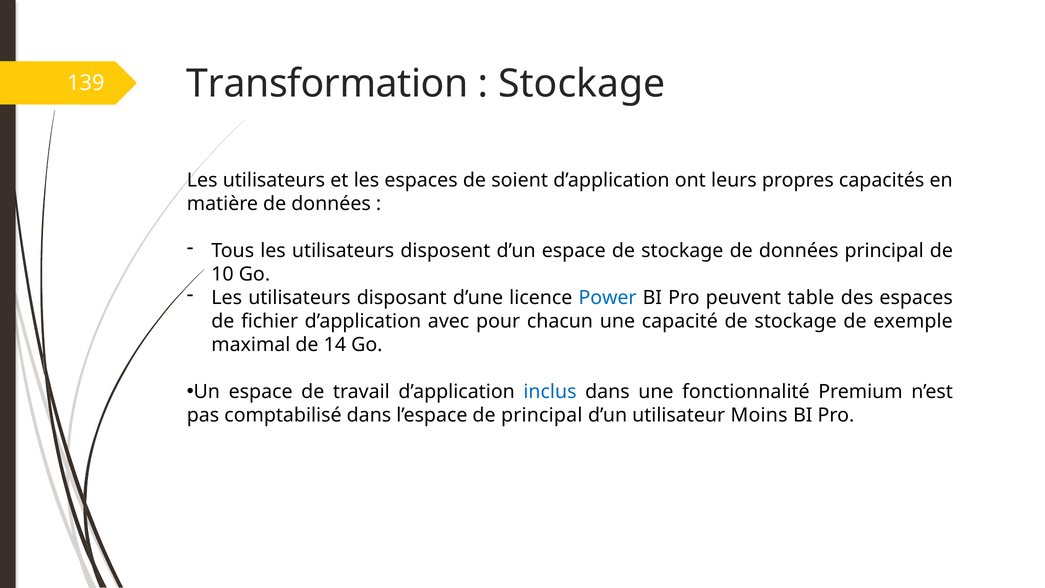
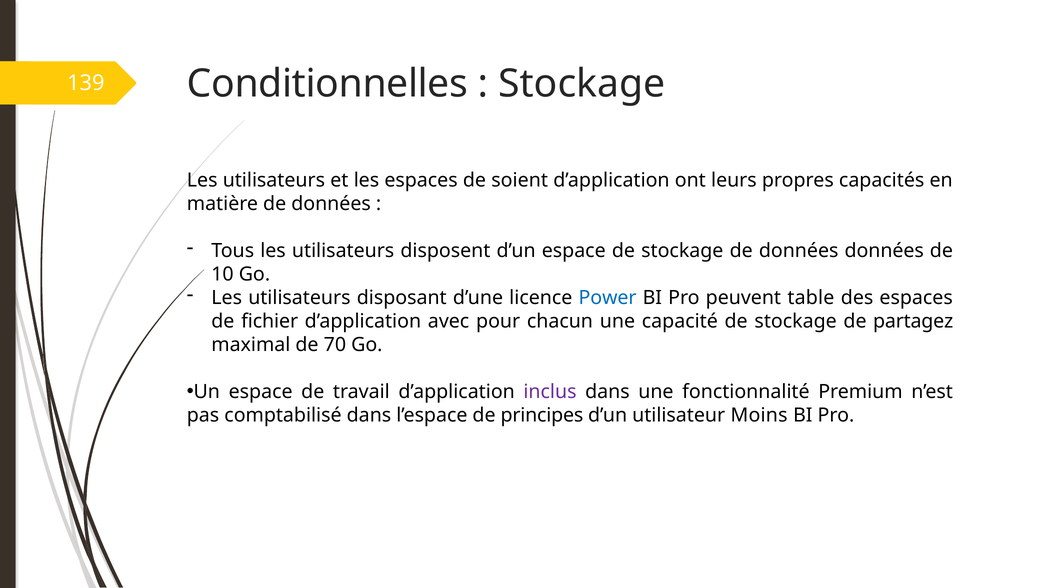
Transformation: Transformation -> Conditionnelles (327, 84)
données principal: principal -> données (884, 251)
exemple: exemple -> partagez (913, 321)
14: 14 -> 70 (335, 345)
inclus colour: blue -> purple (550, 392)
de principal: principal -> principes (542, 415)
